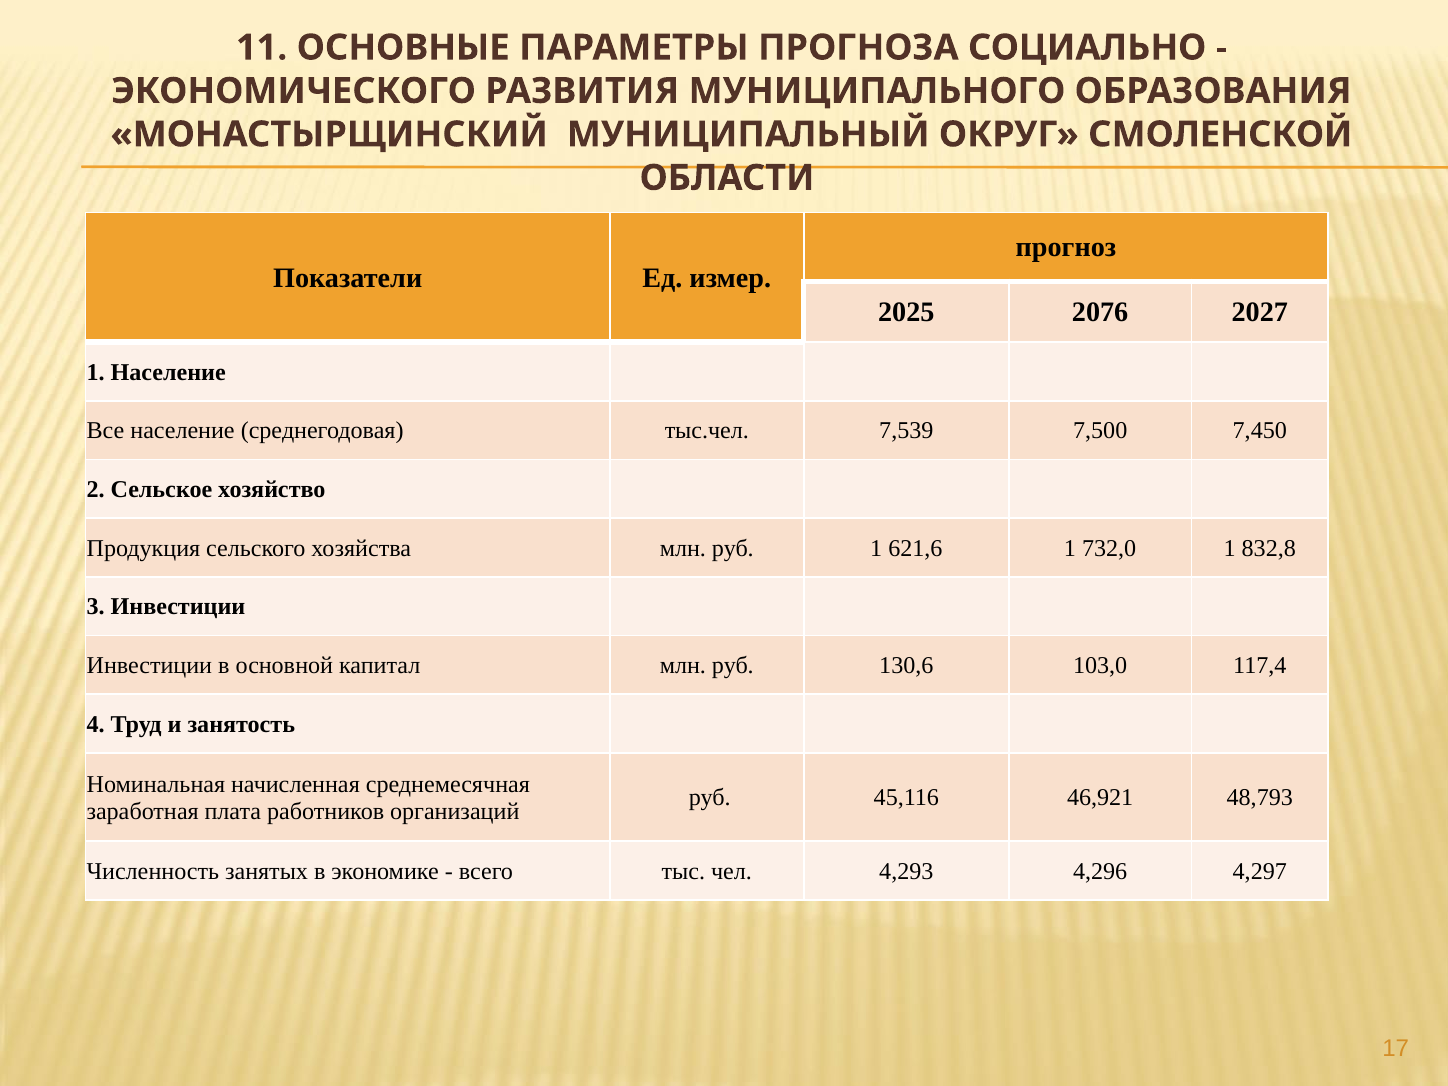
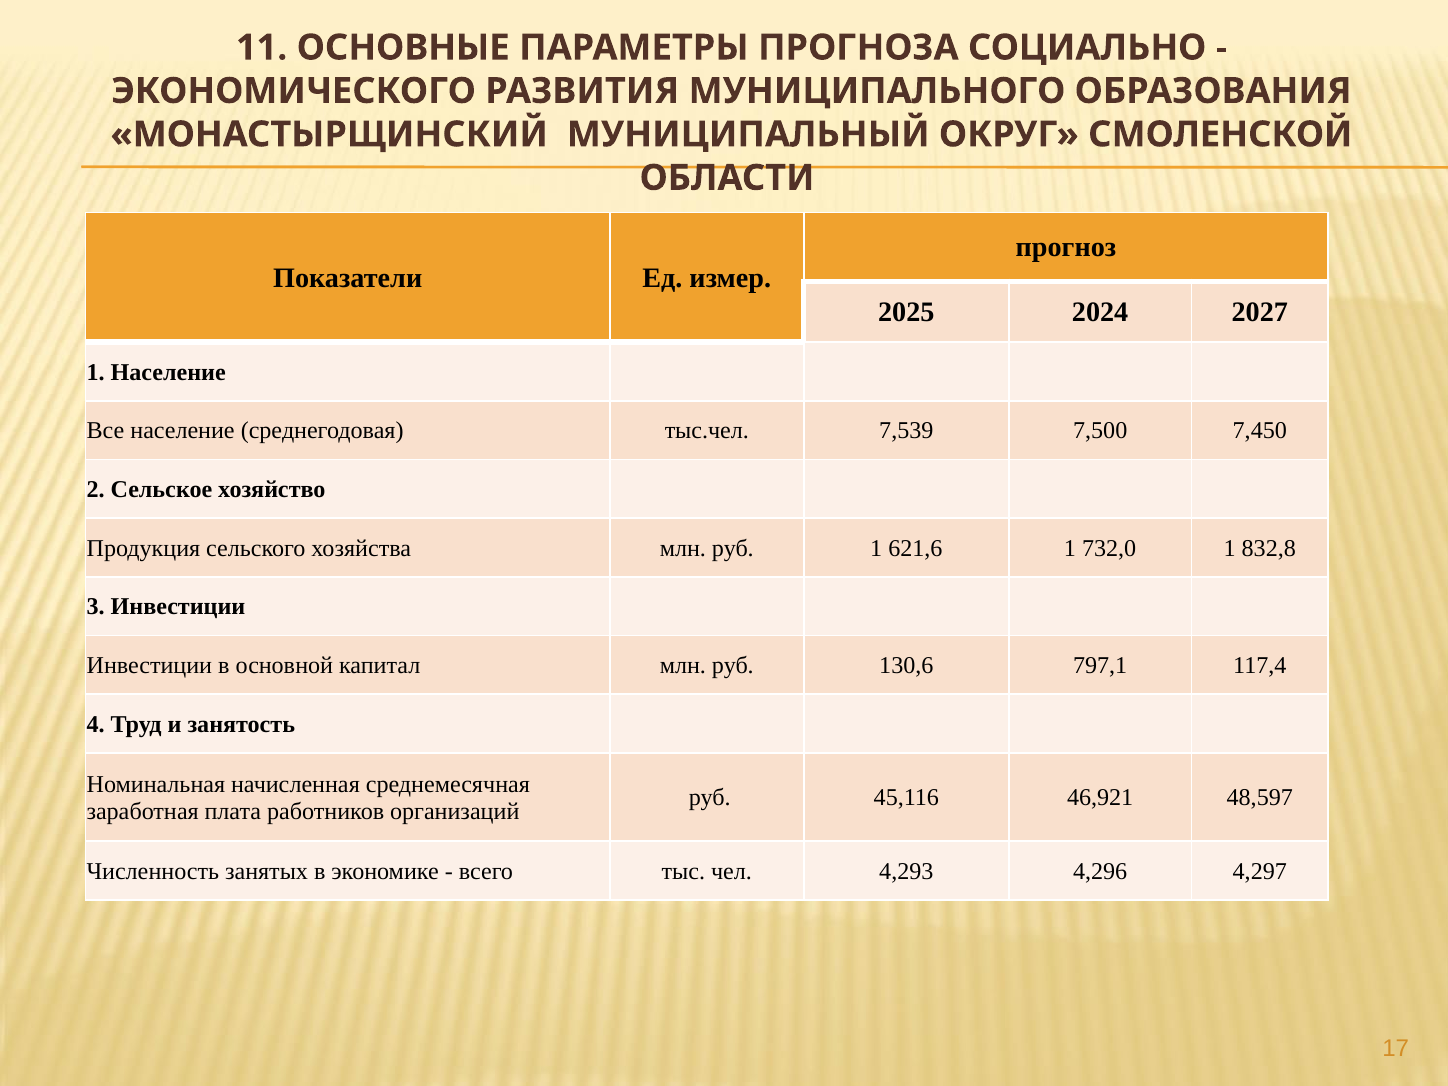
2076: 2076 -> 2024 (1100, 313)
103,0: 103,0 -> 797,1 (1100, 666)
48,793: 48,793 -> 48,597 (1260, 798)
